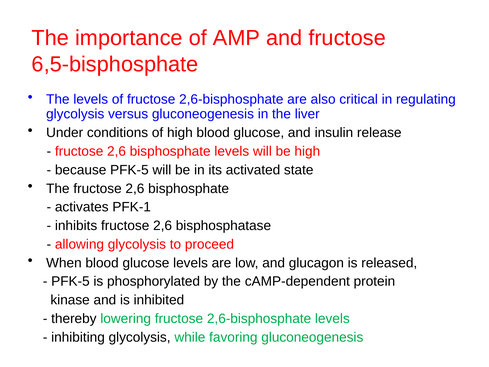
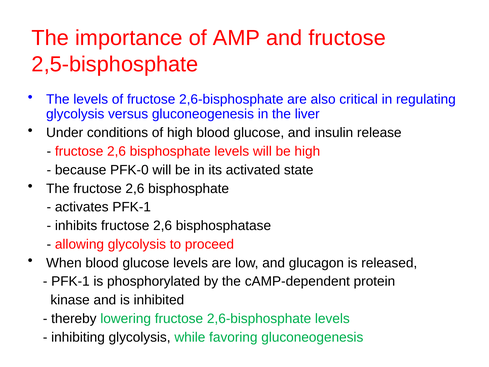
6,5-bisphosphate: 6,5-bisphosphate -> 2,5-bisphosphate (115, 64)
because PFK-5: PFK-5 -> PFK-0 (129, 170)
PFK-5: PFK-5 -> PFK-1 (70, 281)
